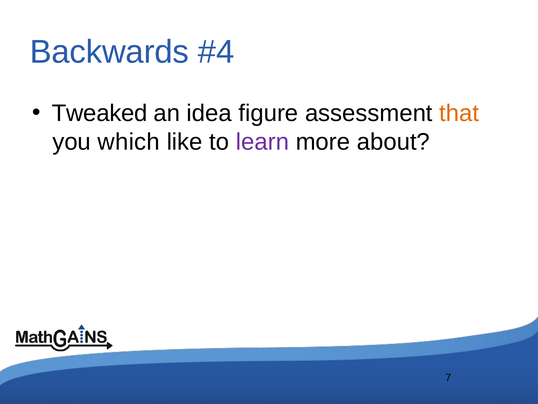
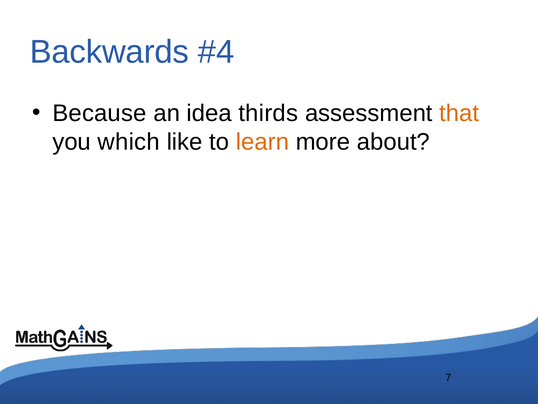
Tweaked: Tweaked -> Because (99, 113)
figure: figure -> thirds (268, 113)
learn colour: purple -> orange (262, 142)
